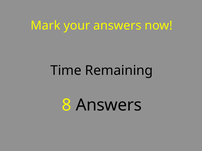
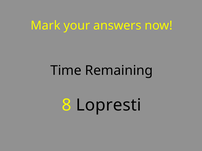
8 Answers: Answers -> Lopresti (109, 105)
